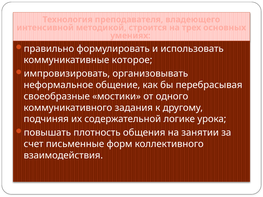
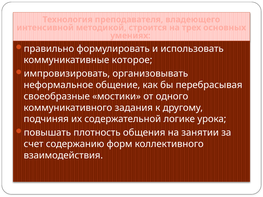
письменные: письменные -> содержанию (75, 144)
